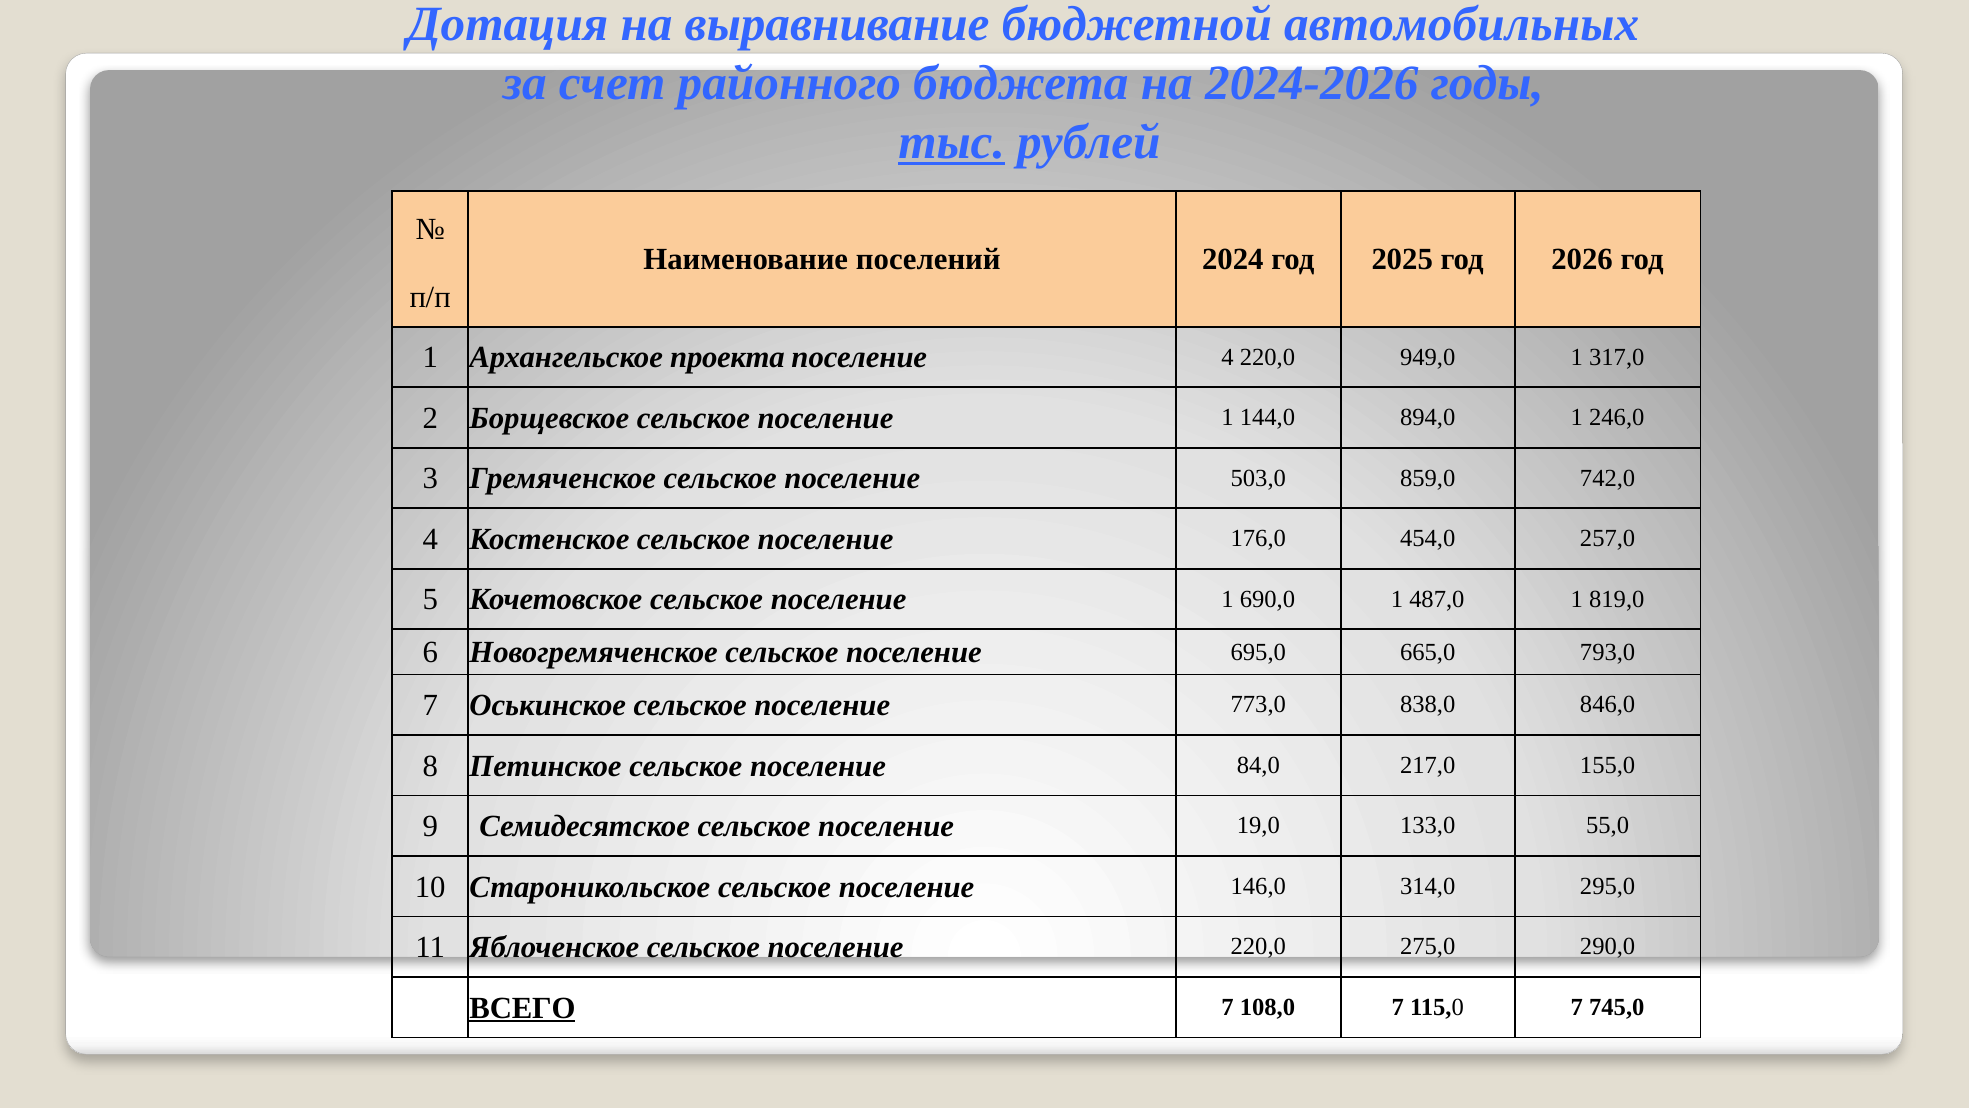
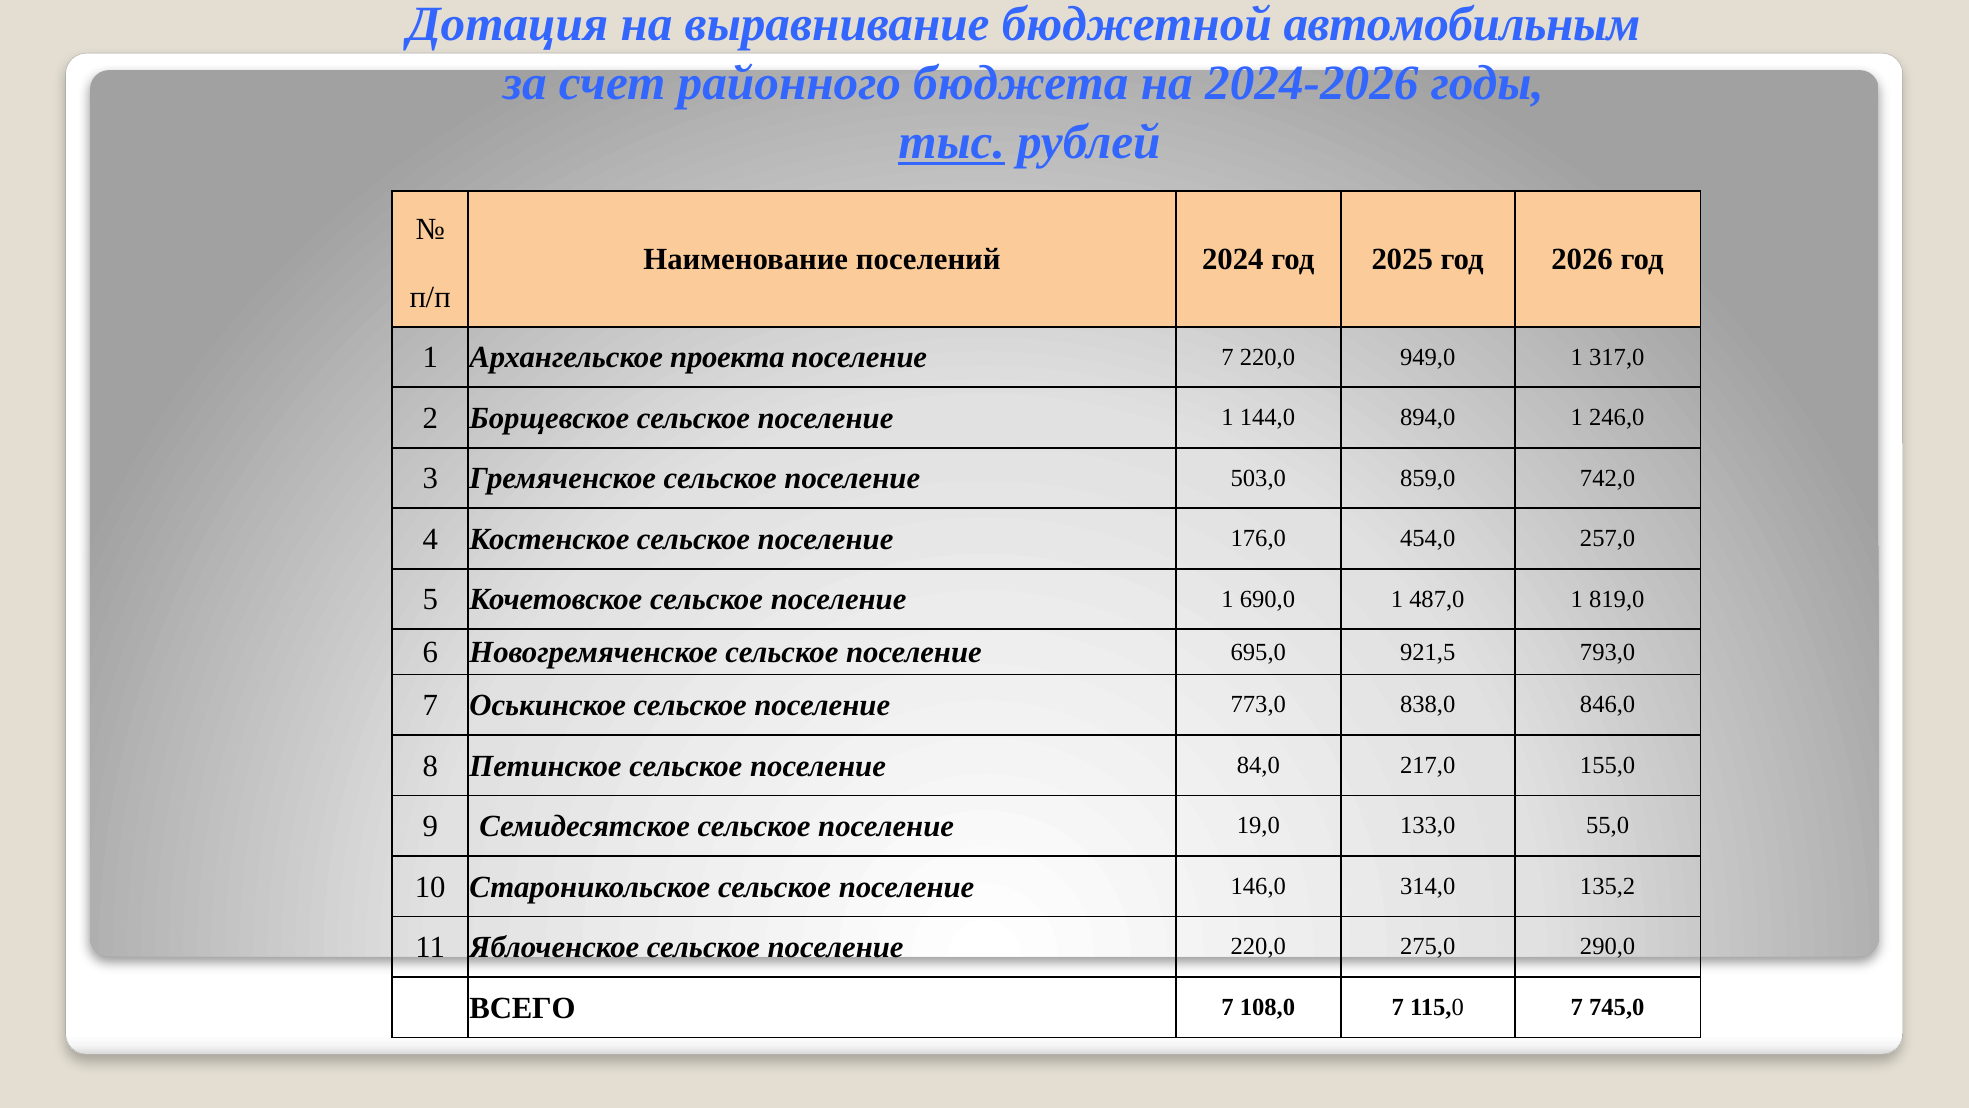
автомобильных: автомобильных -> автомобильным (1462, 24)
поселение 4: 4 -> 7 (1228, 357)
665,0: 665,0 -> 921,5 (1428, 652)
295,0: 295,0 -> 135,2 (1608, 886)
ВСЕГО underline: present -> none (522, 1008)
